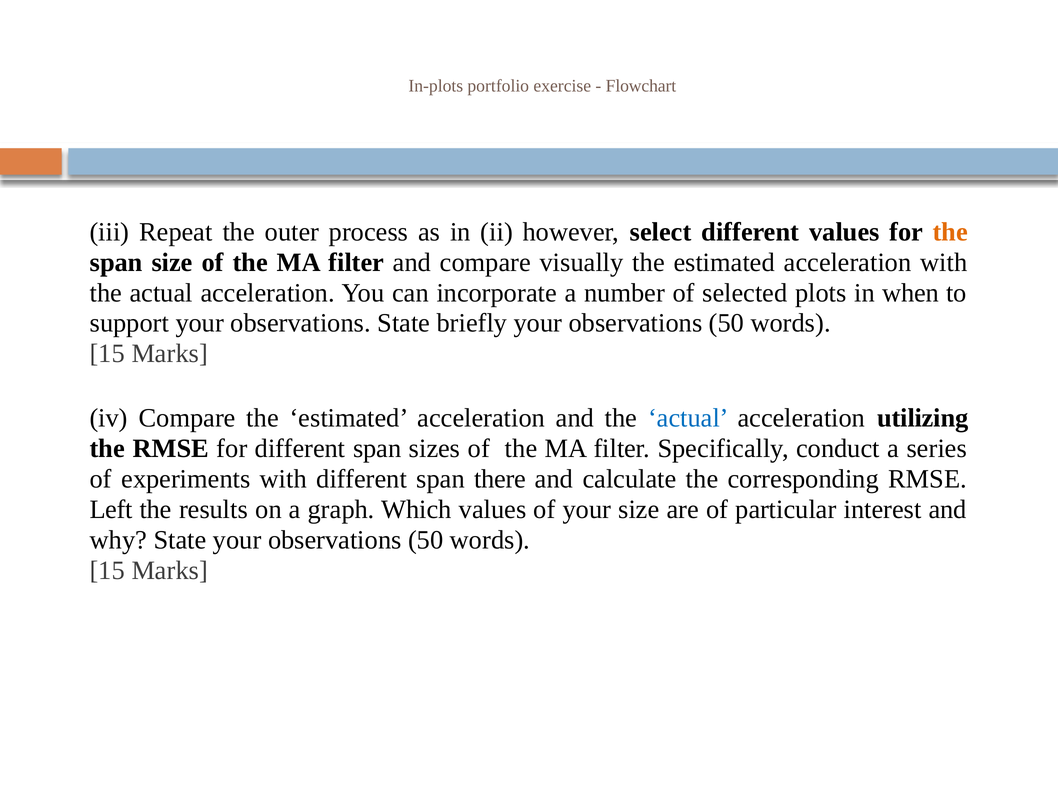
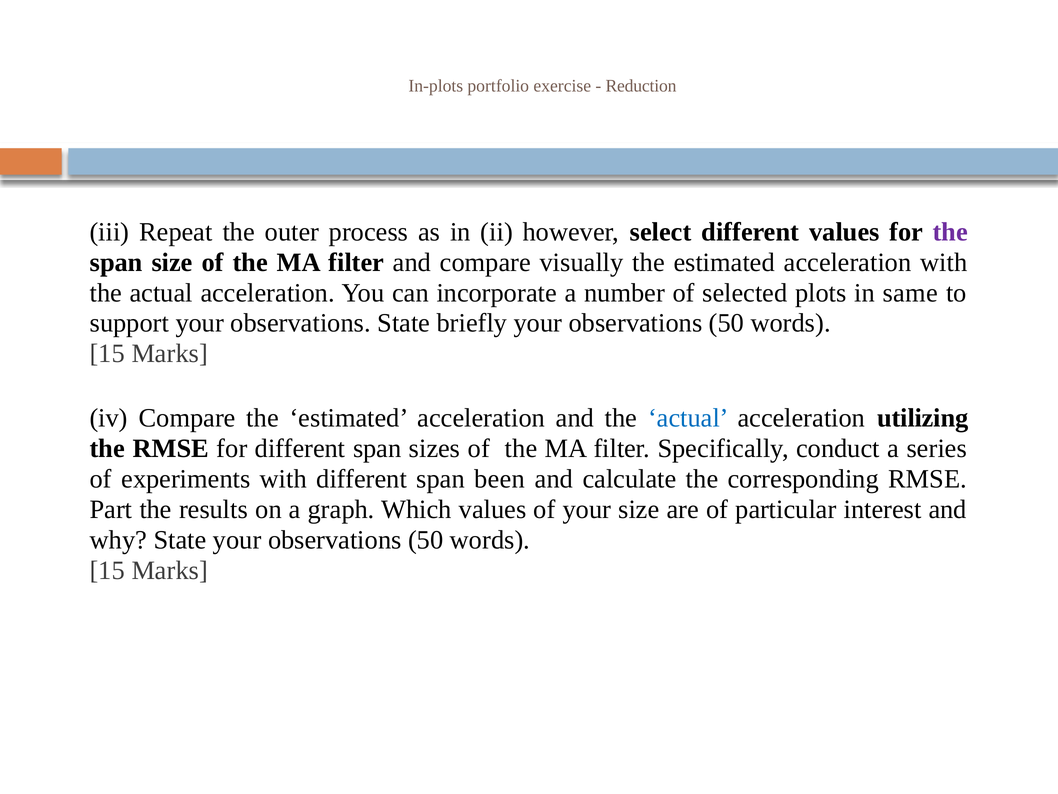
Flowchart: Flowchart -> Reduction (641, 86)
the colour: orange -> purple (950, 232)
when: when -> same (910, 293)
there: there -> been (500, 479)
Left: Left -> Part (111, 509)
